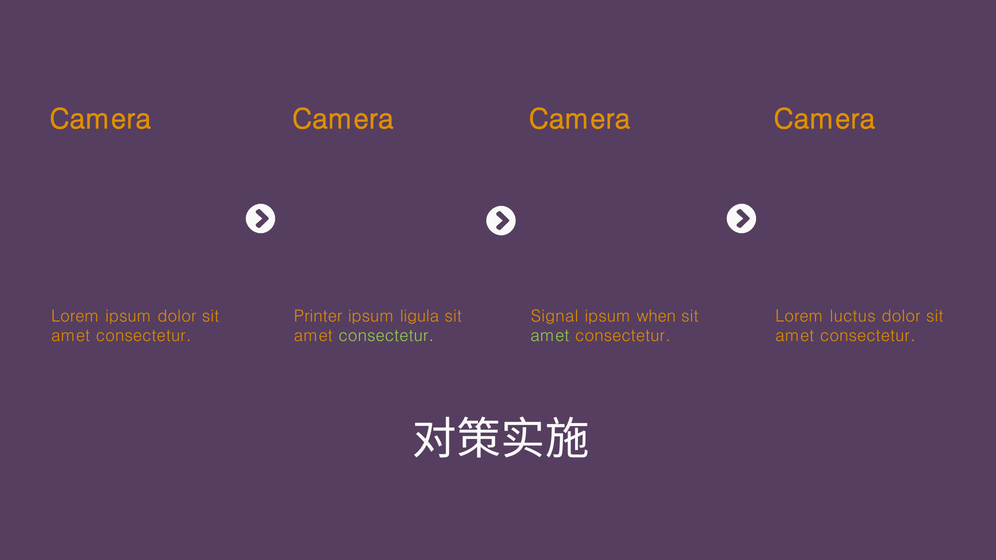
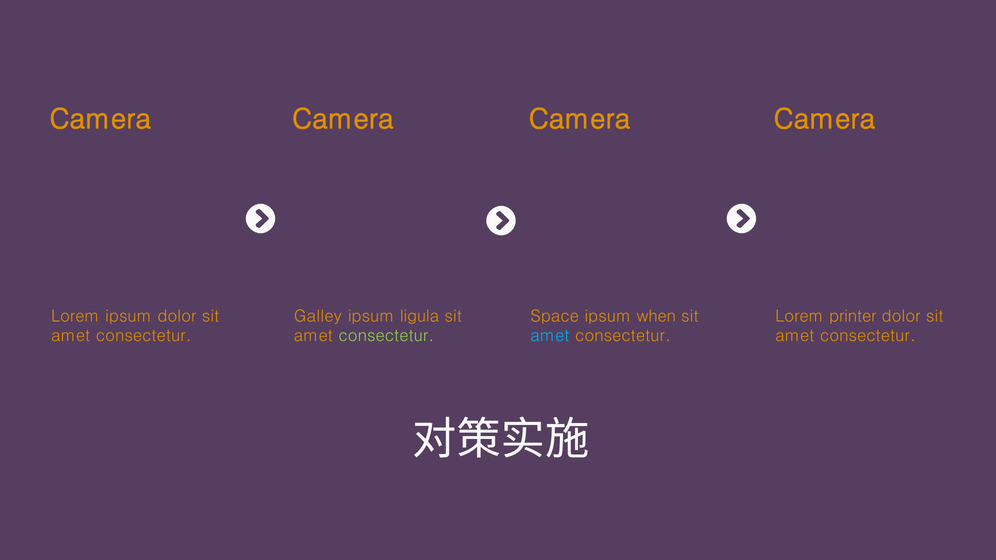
Printer: Printer -> Galley (318, 316)
Signal: Signal -> Space (555, 316)
luctus: luctus -> printer (853, 316)
amet colour: light green -> light blue (550, 336)
